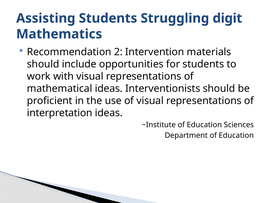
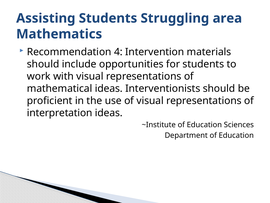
digit: digit -> area (227, 18)
2: 2 -> 4 (118, 52)
